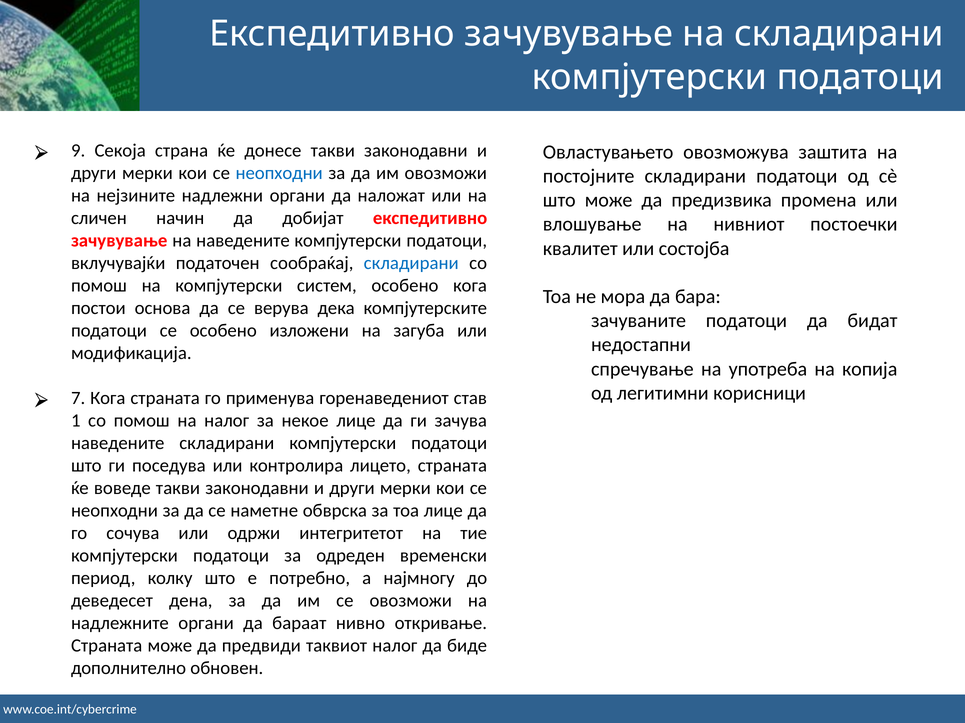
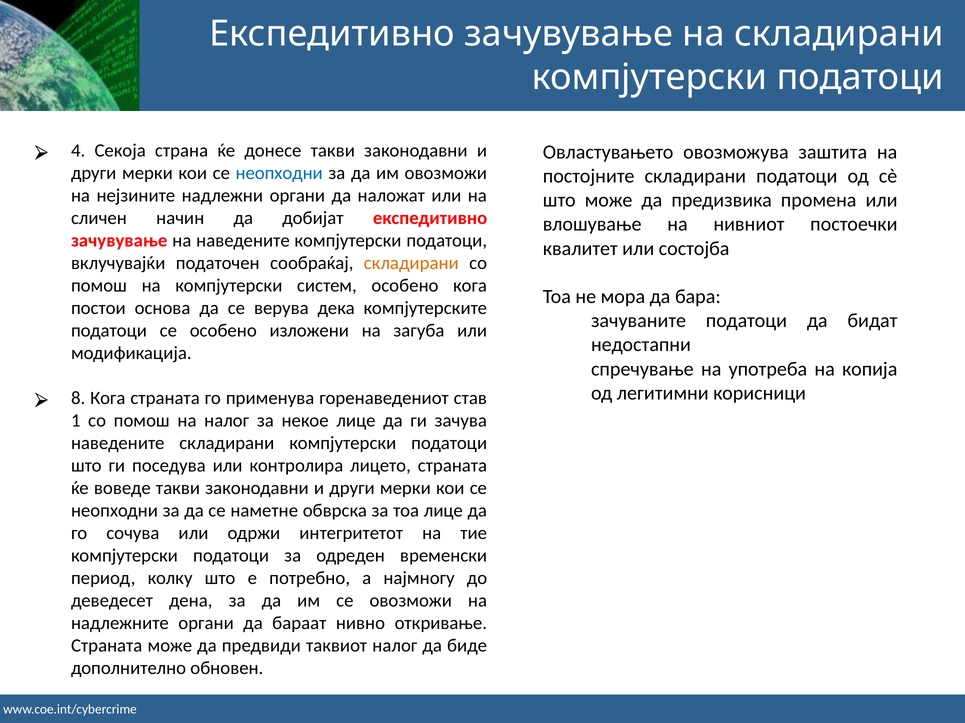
9: 9 -> 4 (78, 151)
складирани colour: blue -> orange (411, 263)
7: 7 -> 8 (78, 398)
